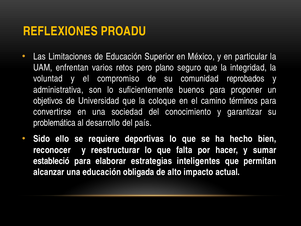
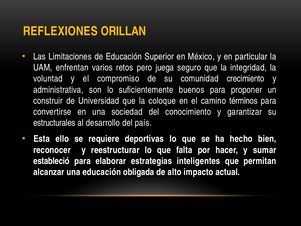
PROADU: PROADU -> ORILLAN (124, 31)
plano: plano -> juega (165, 68)
reprobados: reprobados -> crecimiento (246, 79)
objetivos: objetivos -> construir (48, 101)
problemática: problemática -> estructurales (54, 123)
Sido: Sido -> Esta (42, 139)
